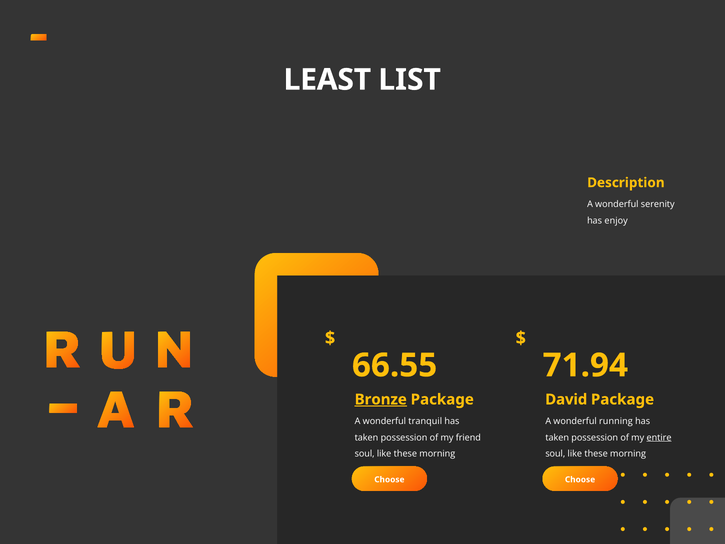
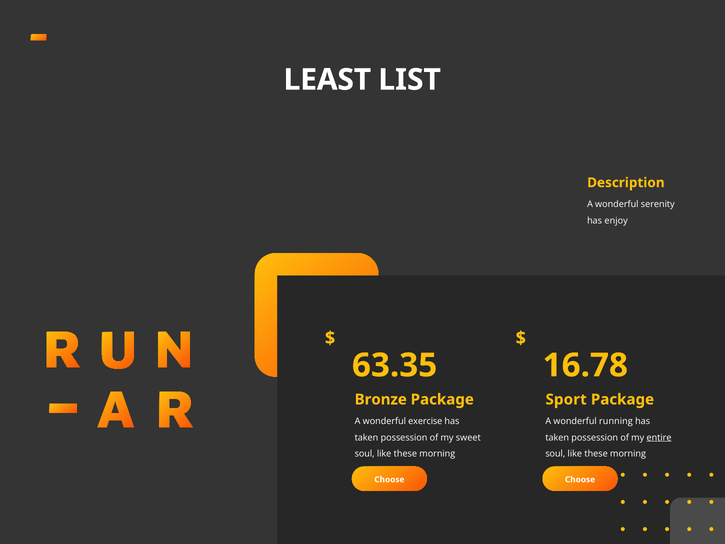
66.55: 66.55 -> 63.35 (395, 365)
71.94: 71.94 -> 16.78 (585, 365)
Bronze underline: present -> none (381, 399)
David: David -> Sport (566, 399)
tranquil: tranquil -> exercise (425, 421)
friend: friend -> sweet (468, 437)
